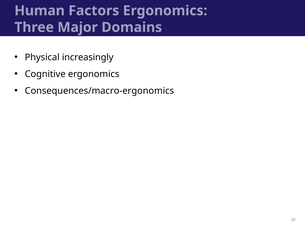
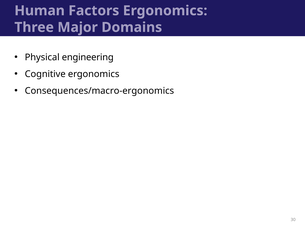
increasingly: increasingly -> engineering (88, 57)
